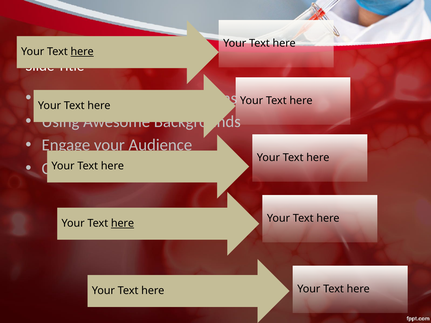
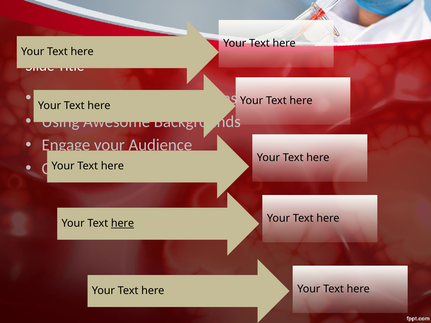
here underline: present -> none (82, 52)
